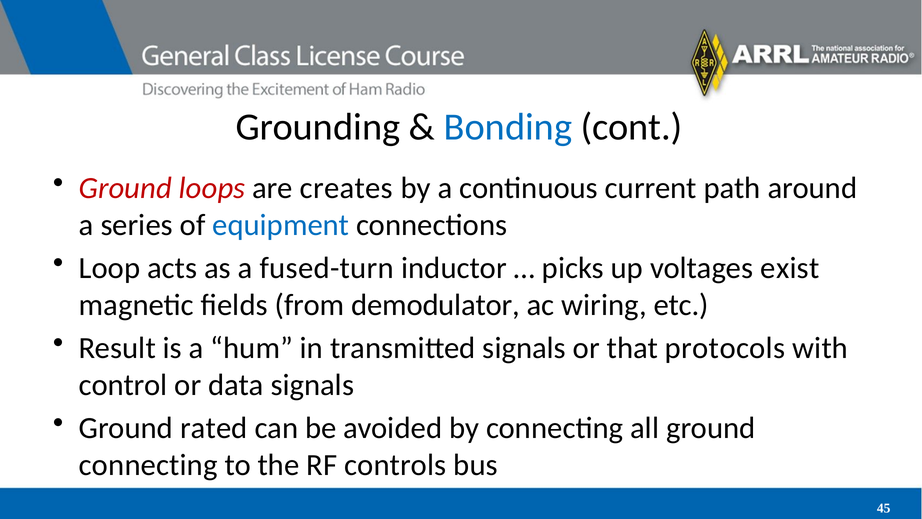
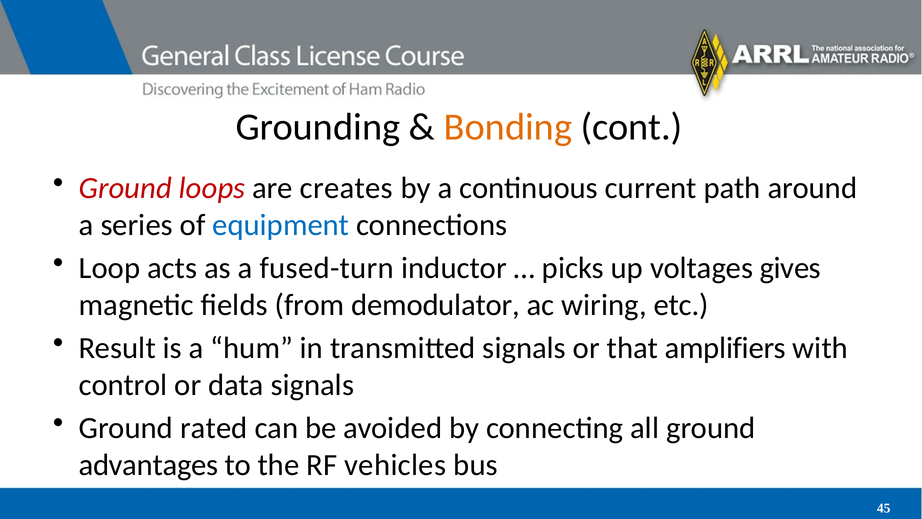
Bonding colour: blue -> orange (508, 127)
exist: exist -> gives (790, 268)
protocols: protocols -> amplifiers (725, 348)
connecting: connecting -> advantages (148, 465)
controls: controls -> vehicles (395, 465)
